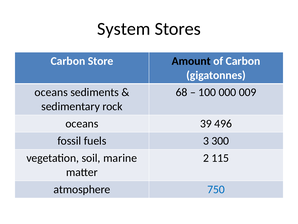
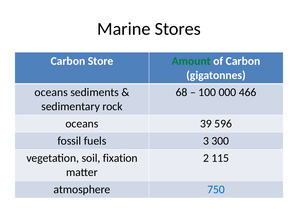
System: System -> Marine (124, 29)
Amount colour: black -> green (191, 61)
009: 009 -> 466 (248, 92)
496: 496 -> 596 (223, 123)
marine: marine -> fixation (120, 158)
